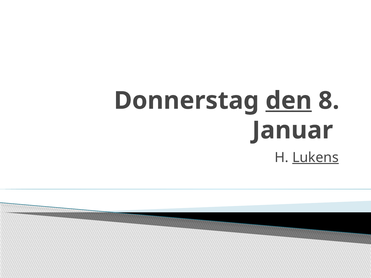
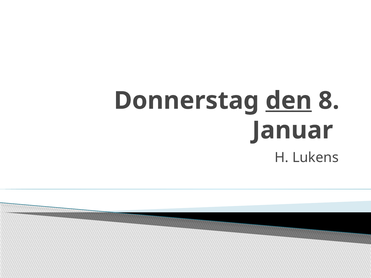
Lukens underline: present -> none (315, 158)
